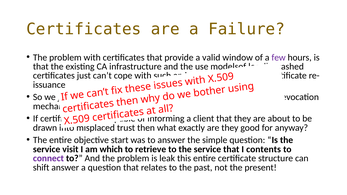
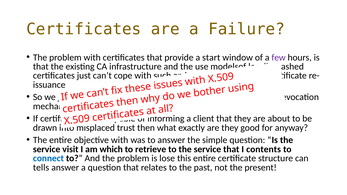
valid: valid -> start (211, 57)
objective start: start -> with (120, 140)
connect colour: purple -> blue (48, 158)
leak: leak -> lose (167, 158)
shift: shift -> tells (41, 168)
